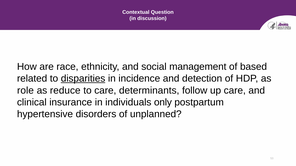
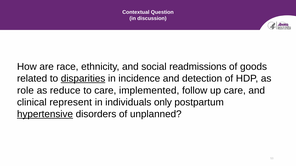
management: management -> readmissions (198, 67)
based: based -> goods (254, 67)
determinants: determinants -> implemented (149, 91)
insurance: insurance -> represent (71, 102)
hypertensive underline: none -> present (45, 114)
